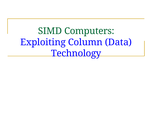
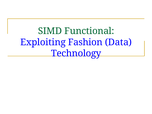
Computers: Computers -> Functional (89, 31)
Column: Column -> Fashion (85, 42)
